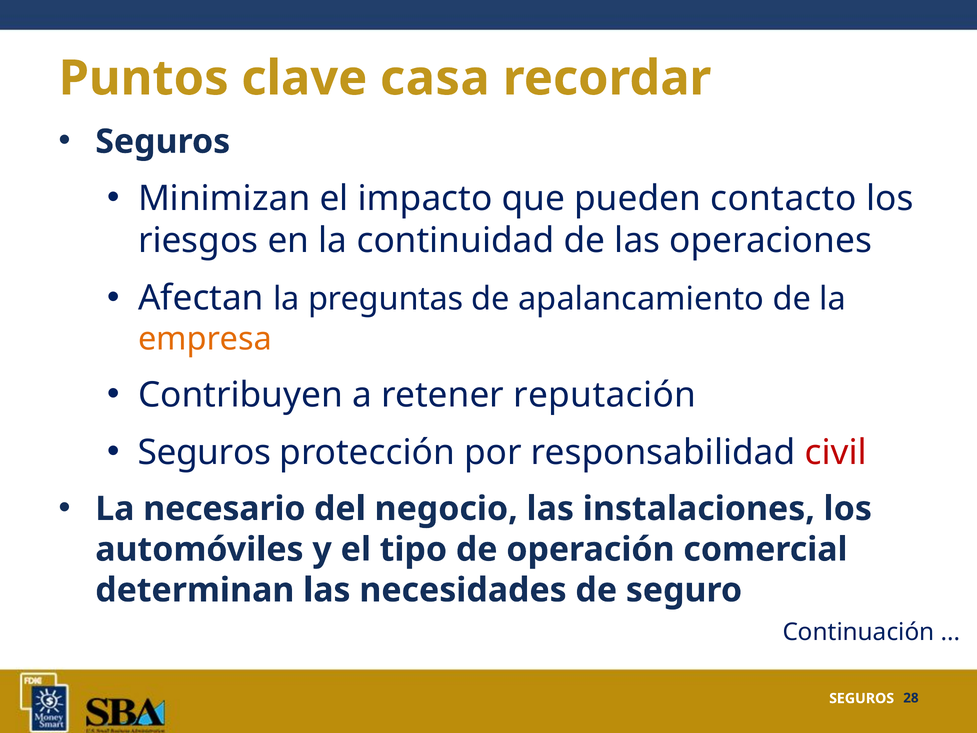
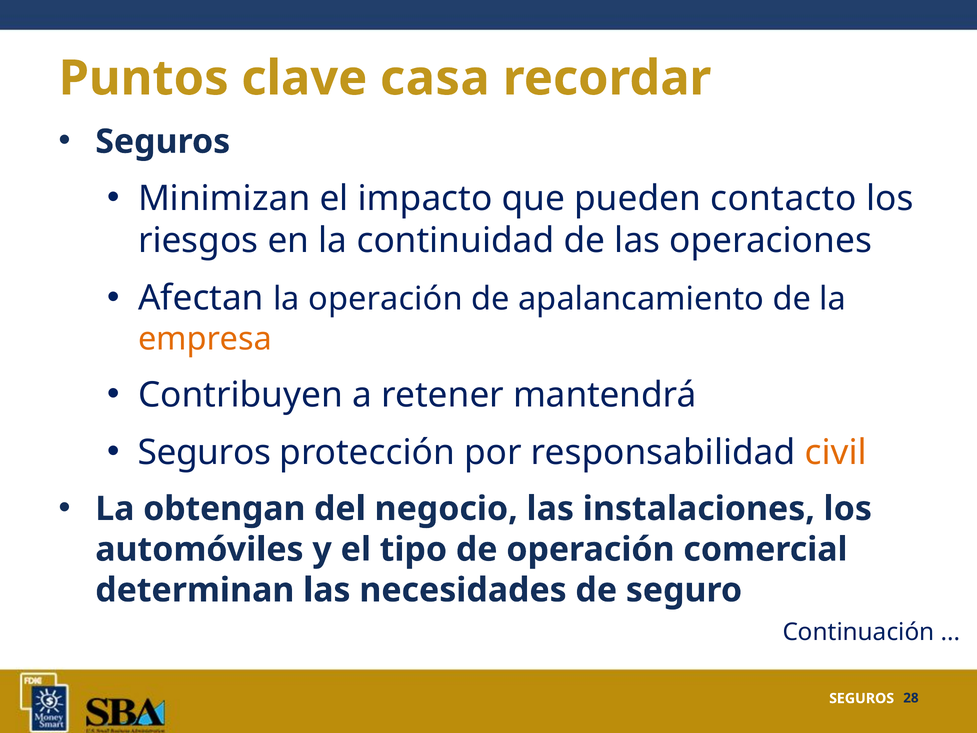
la preguntas: preguntas -> operación (385, 299)
reputación: reputación -> mantendrá (605, 395)
civil colour: red -> orange (836, 452)
necesario: necesario -> obtengan (224, 509)
